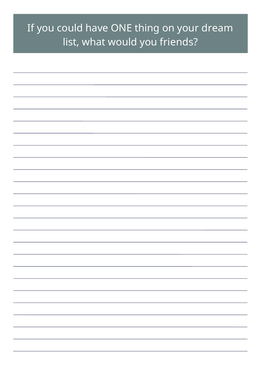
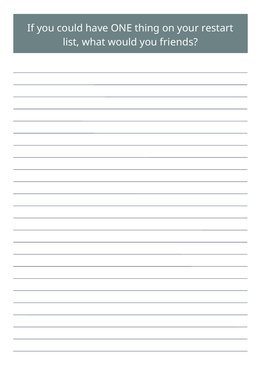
dream: dream -> restart (217, 28)
